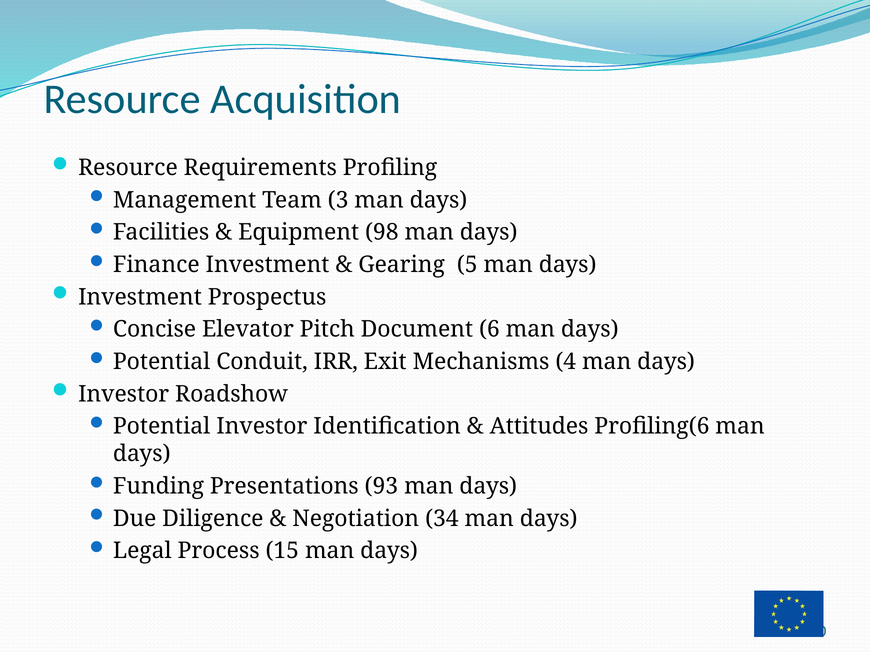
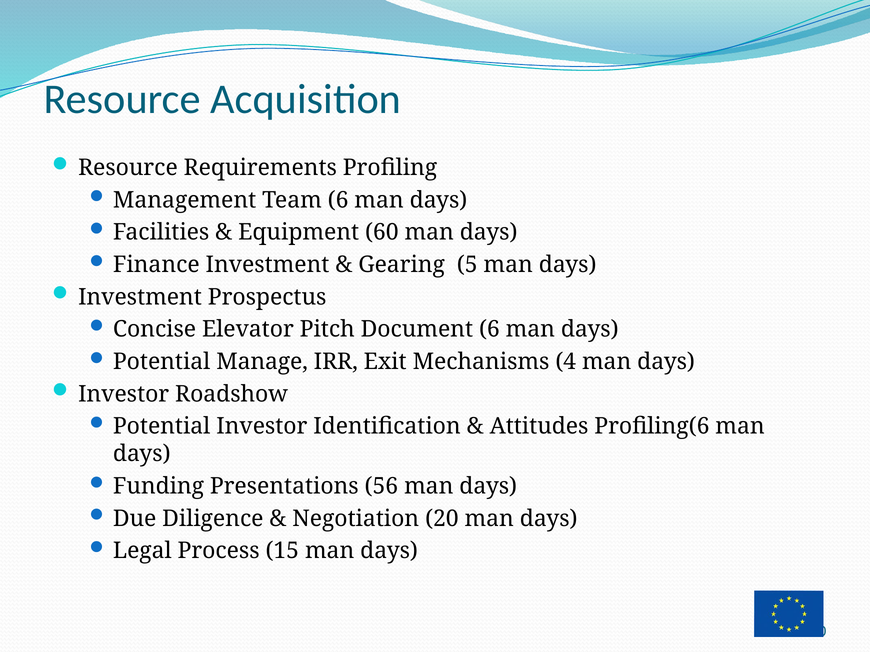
Team 3: 3 -> 6 (338, 200)
98: 98 -> 60 (382, 232)
Conduit: Conduit -> Manage (262, 362)
93: 93 -> 56 (381, 487)
Negotiation 34: 34 -> 20 (442, 519)
